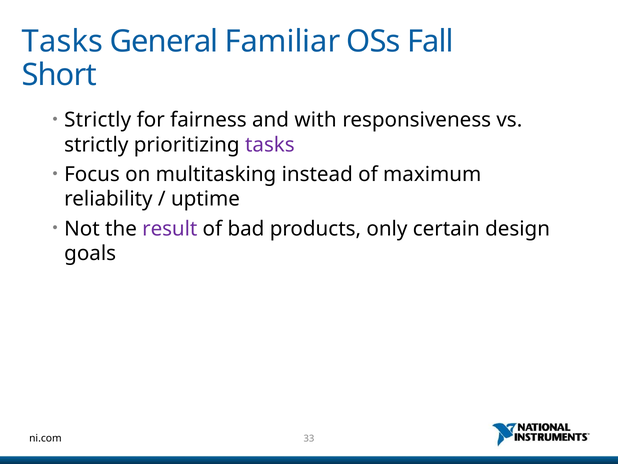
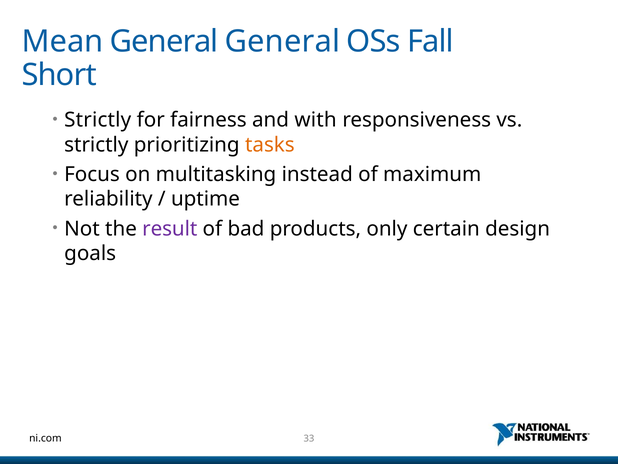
Tasks: Tasks -> Mean (63, 41)
General Familiar: Familiar -> General (282, 41)
tasks colour: purple -> orange (270, 145)
